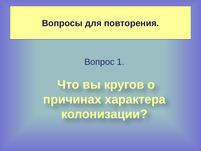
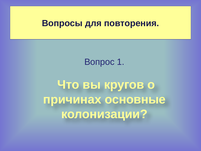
характера: характера -> основные (135, 99)
